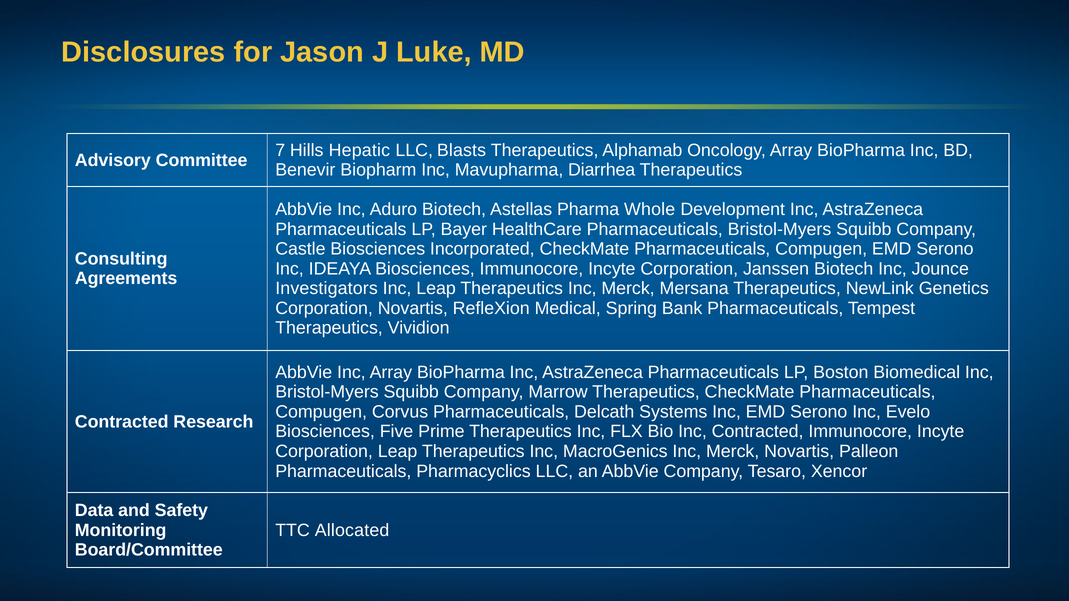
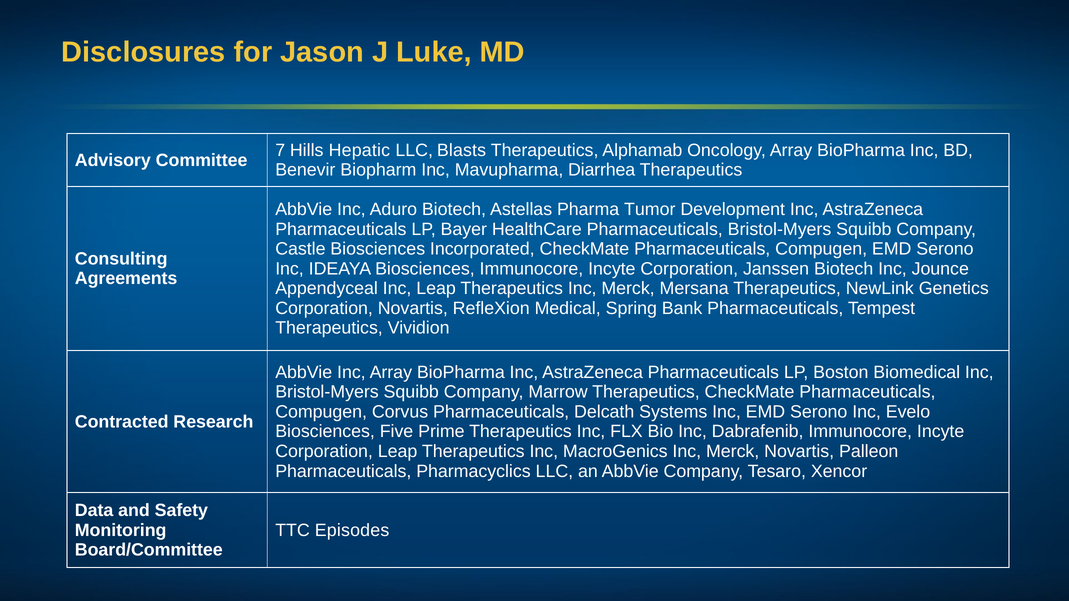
Whole: Whole -> Tumor (650, 209)
Investigators: Investigators -> Appendyceal (327, 289)
Inc Contracted: Contracted -> Dabrafenib (758, 432)
Allocated: Allocated -> Episodes (352, 531)
